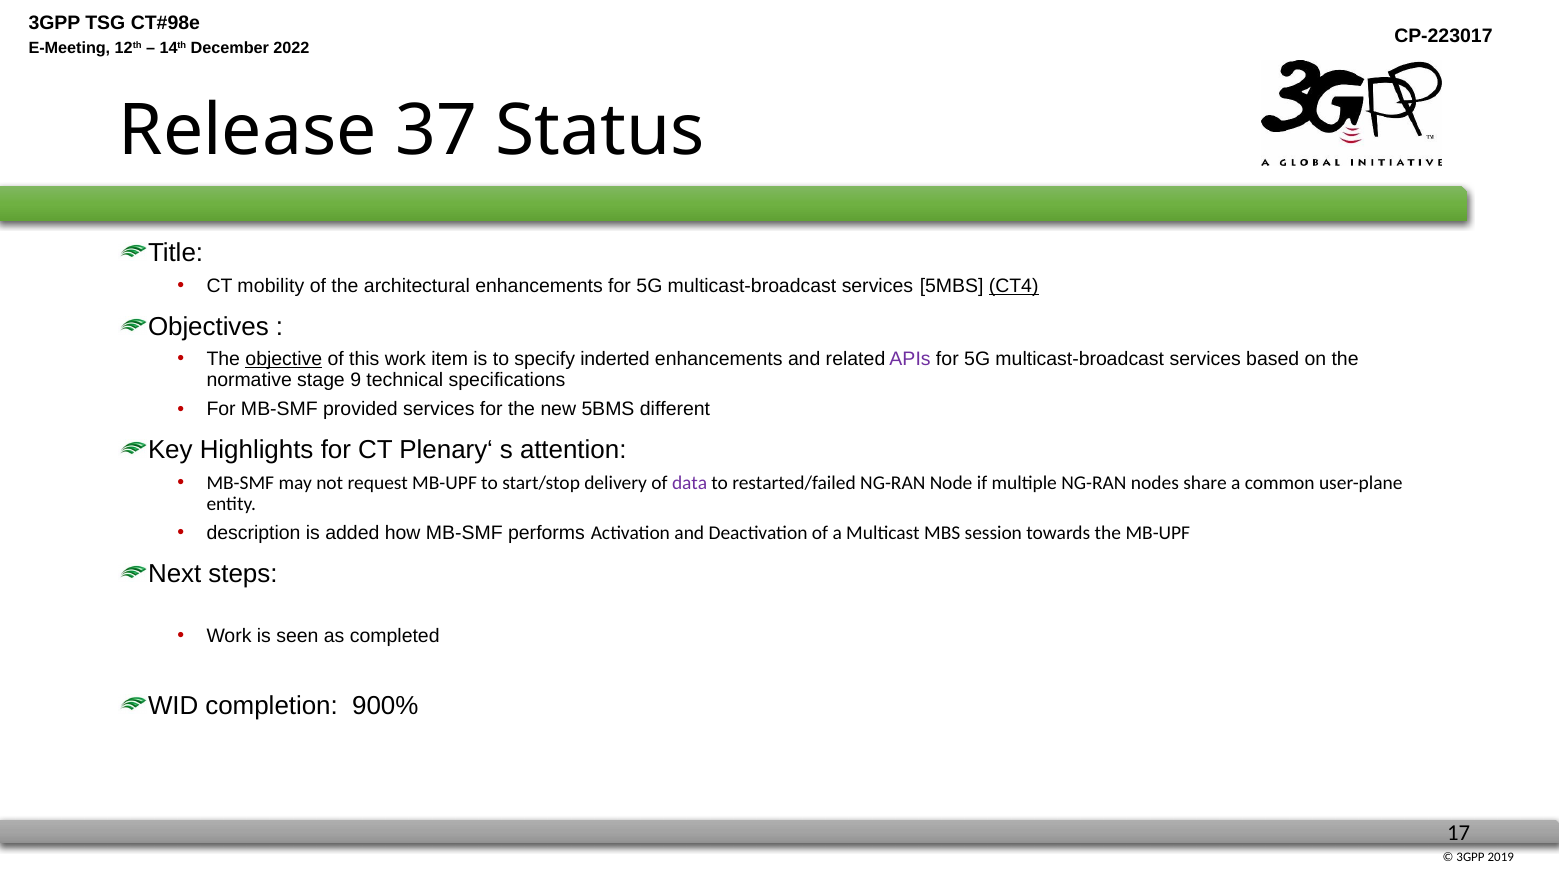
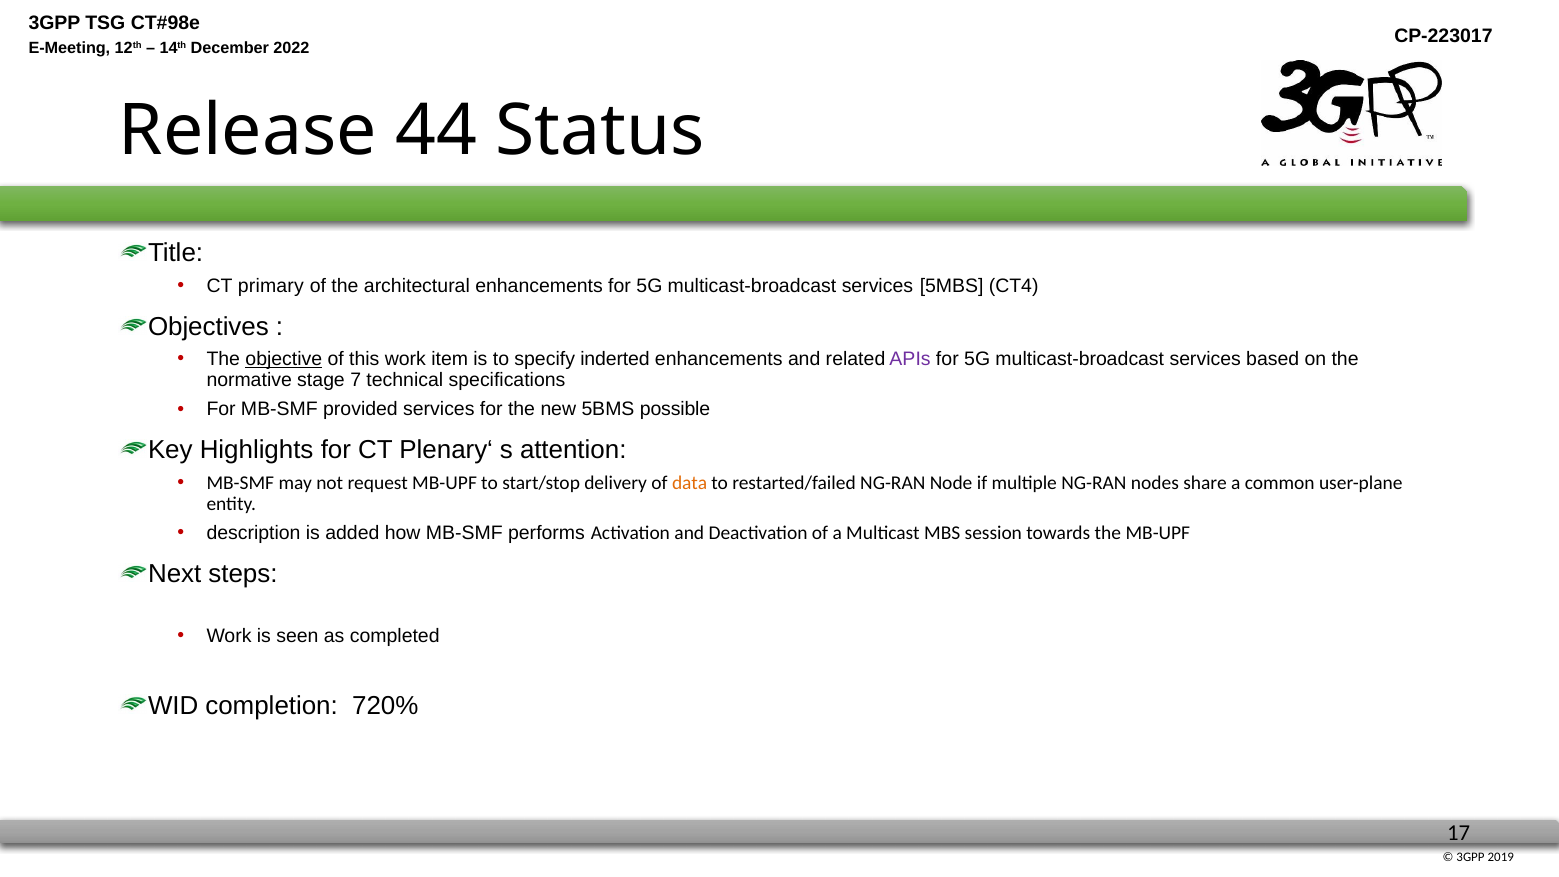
37: 37 -> 44 (436, 131)
mobility: mobility -> primary (271, 286)
CT4 underline: present -> none (1014, 286)
9: 9 -> 7 (356, 380)
different: different -> possible (675, 409)
data colour: purple -> orange (690, 483)
900%: 900% -> 720% (385, 705)
